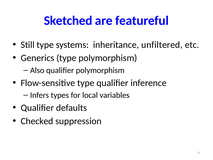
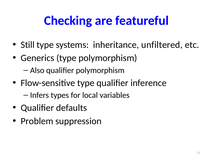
Sketched: Sketched -> Checking (68, 21)
Checked: Checked -> Problem (37, 121)
